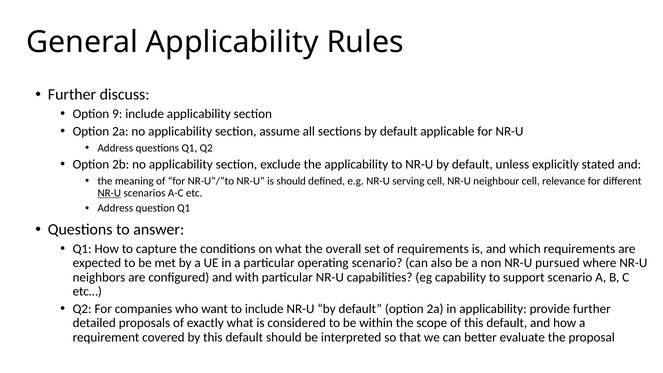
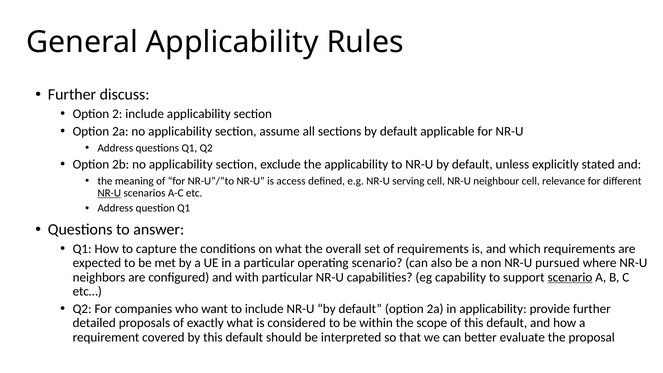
9: 9 -> 2 (117, 114)
is should: should -> access (291, 181)
scenario underline: none -> present (570, 277)
